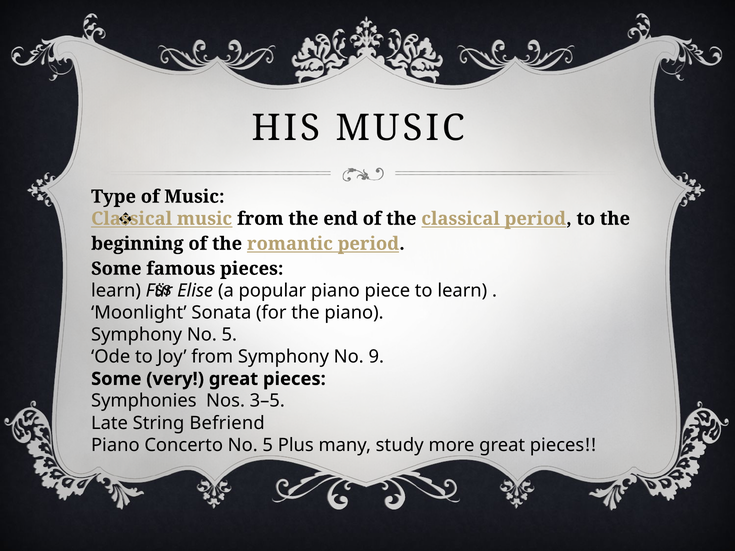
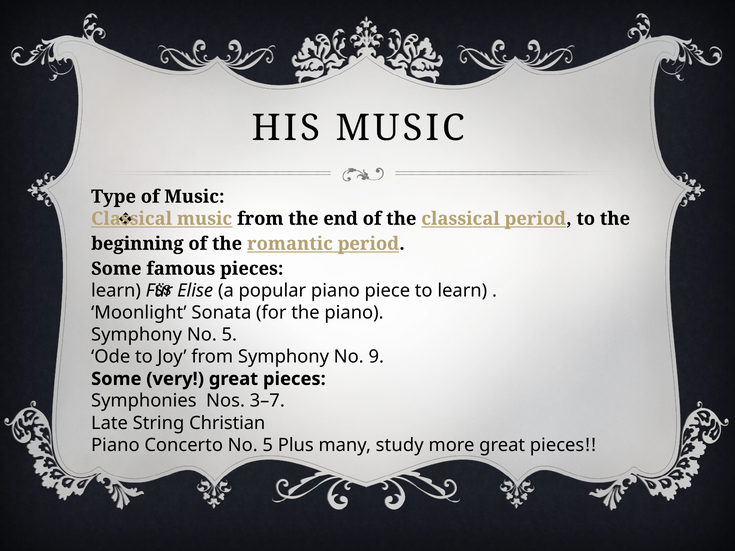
3–5: 3–5 -> 3–7 (267, 401)
Befriend: Befriend -> Christian (227, 423)
